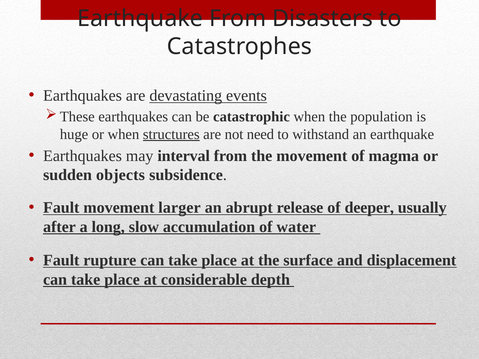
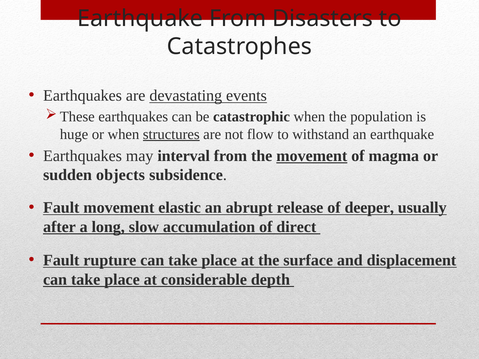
need: need -> flow (260, 134)
movement underline: none -> present (312, 156)
larger: larger -> elastic (180, 208)
water: water -> direct (296, 227)
